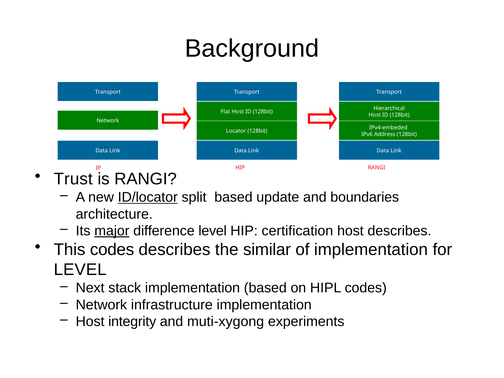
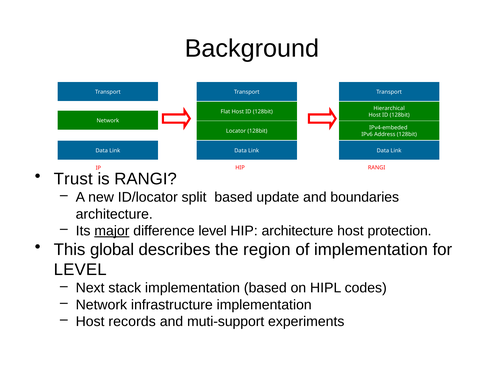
ID/locator underline: present -> none (148, 197)
HIP certification: certification -> architecture (298, 231)
host describes: describes -> protection (400, 231)
This codes: codes -> global (112, 250)
similar: similar -> region (267, 250)
integrity: integrity -> records (132, 322)
muti-xygong: muti-xygong -> muti-support (226, 322)
